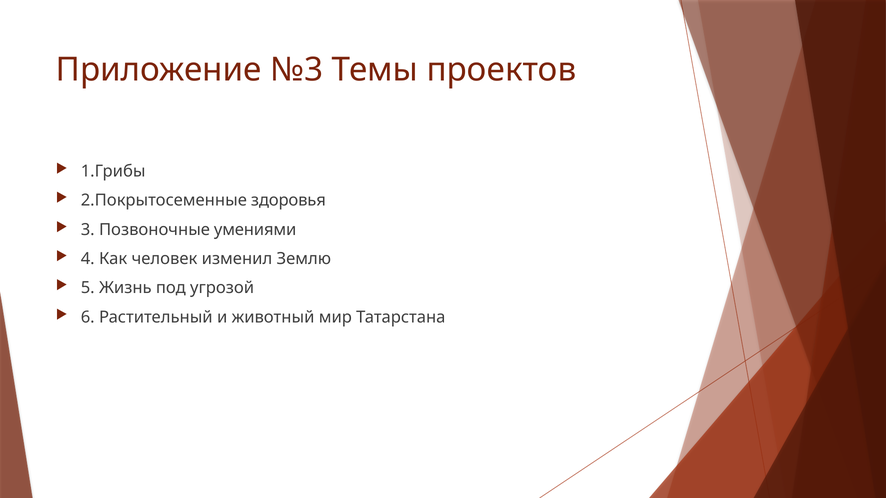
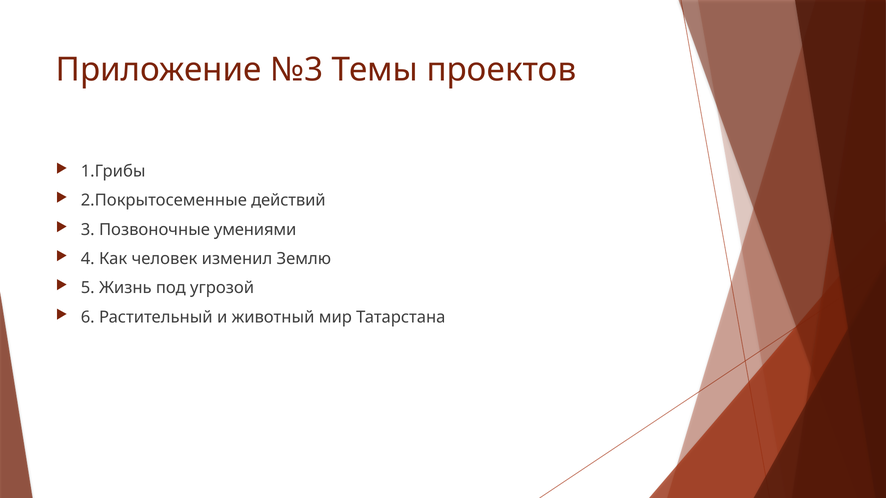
здоровья: здоровья -> действий (288, 201)
